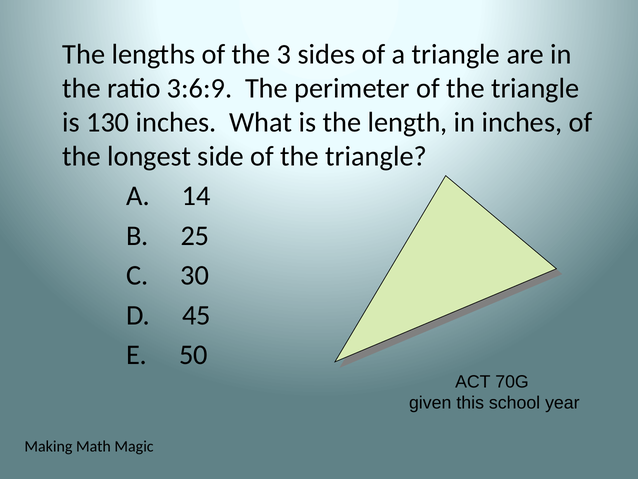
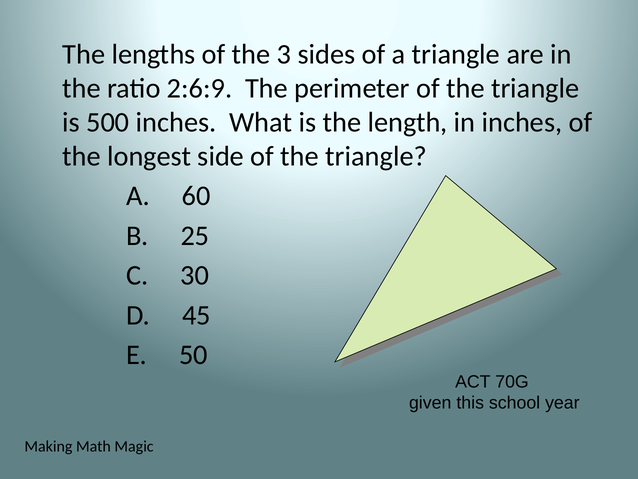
3:6:9: 3:6:9 -> 2:6:9 (200, 88)
130: 130 -> 500 (108, 122)
14: 14 -> 60 (196, 196)
